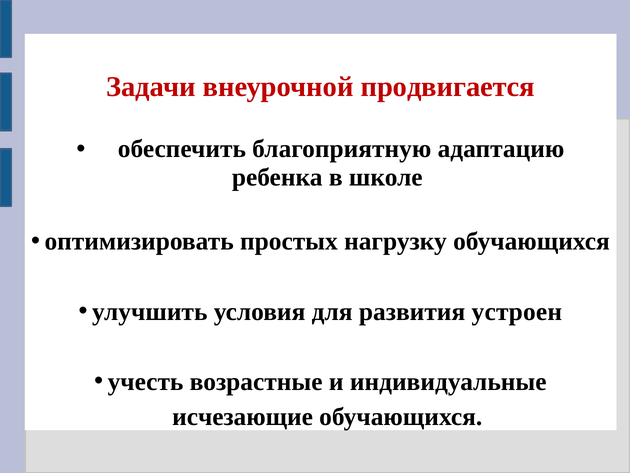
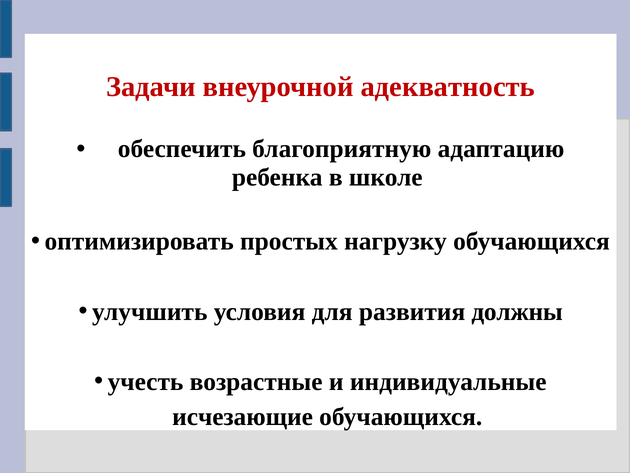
продвигается: продвигается -> адекватность (448, 87)
устроен: устроен -> должны (517, 311)
